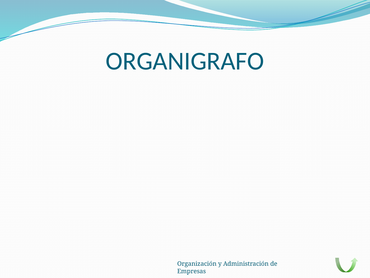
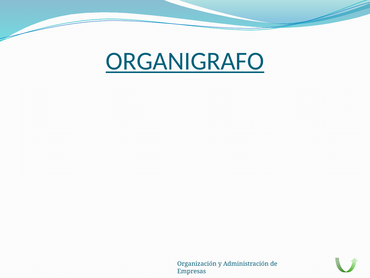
ORGANIGRAFO underline: none -> present (185, 61)
